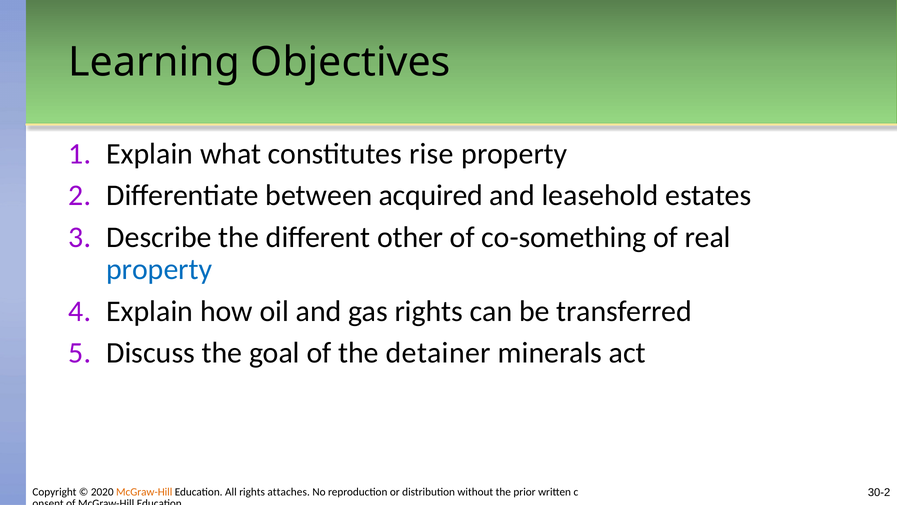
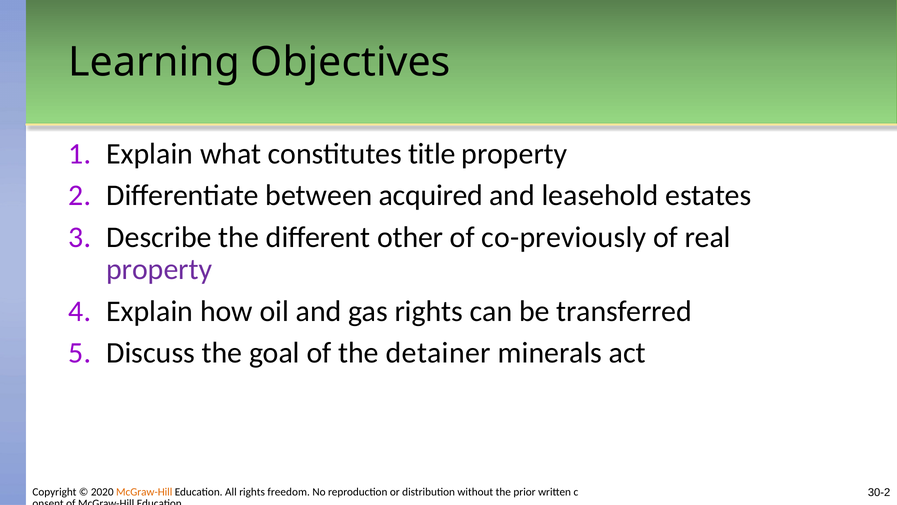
rise: rise -> title (432, 154)
co-something: co-something -> co-previously (564, 237)
property colour: blue -> purple (159, 269)
attaches: attaches -> freedom (289, 492)
